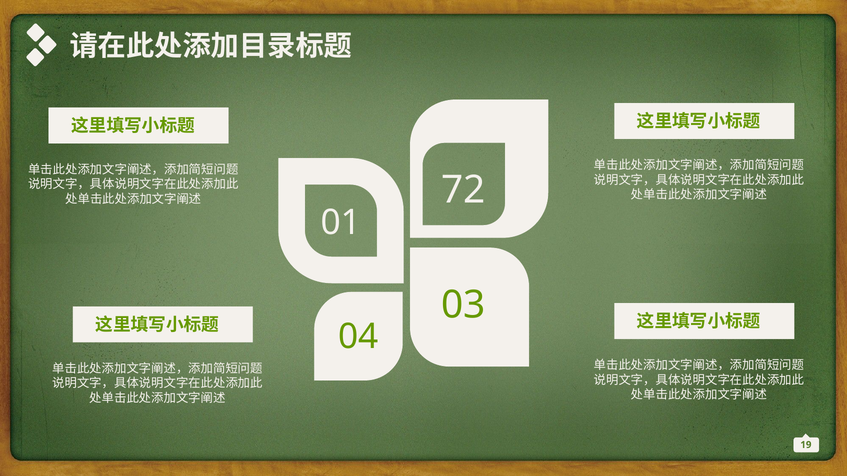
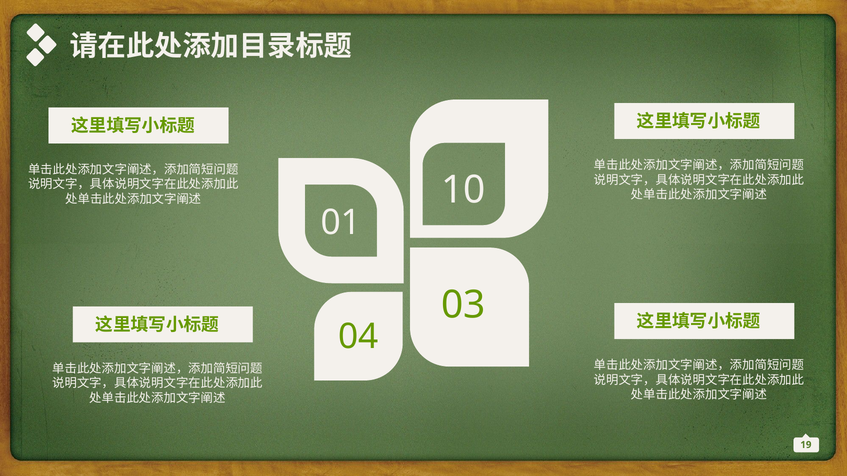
72: 72 -> 10 (463, 190)
